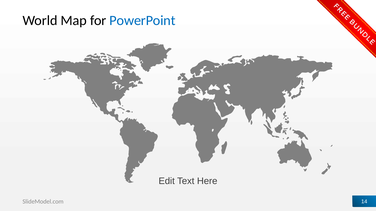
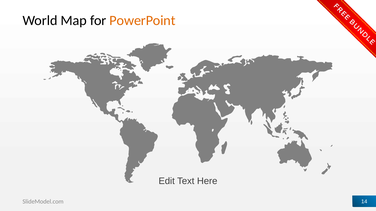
PowerPoint colour: blue -> orange (143, 20)
